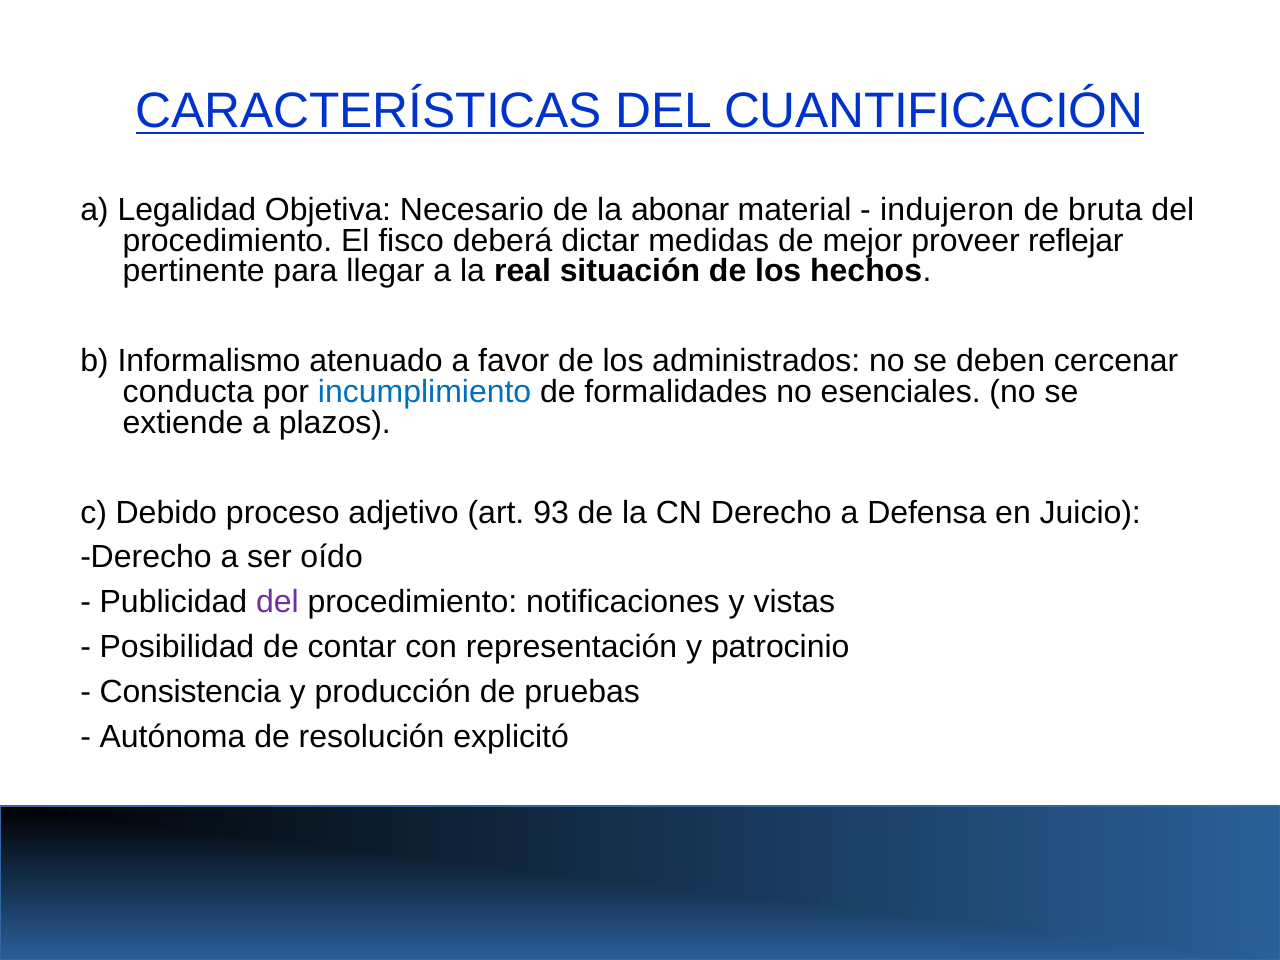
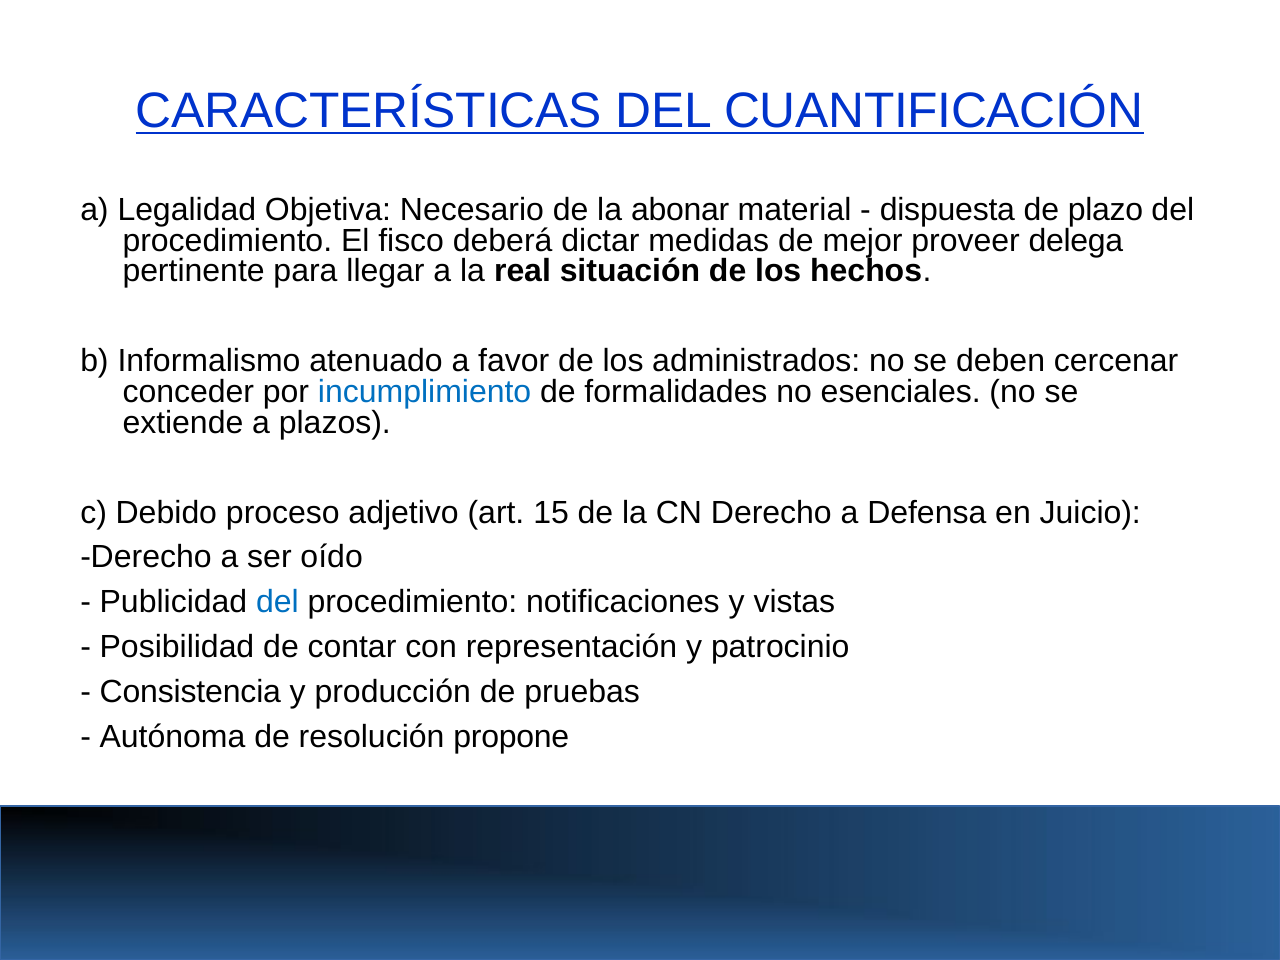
indujeron: indujeron -> dispuesta (947, 210)
bruta: bruta -> plazo (1106, 210)
reflejar: reflejar -> delega (1076, 241)
conducta: conducta -> conceder (188, 392)
93: 93 -> 15 (551, 512)
del colour: purple -> blue (277, 602)
explicitó: explicitó -> propone (511, 737)
